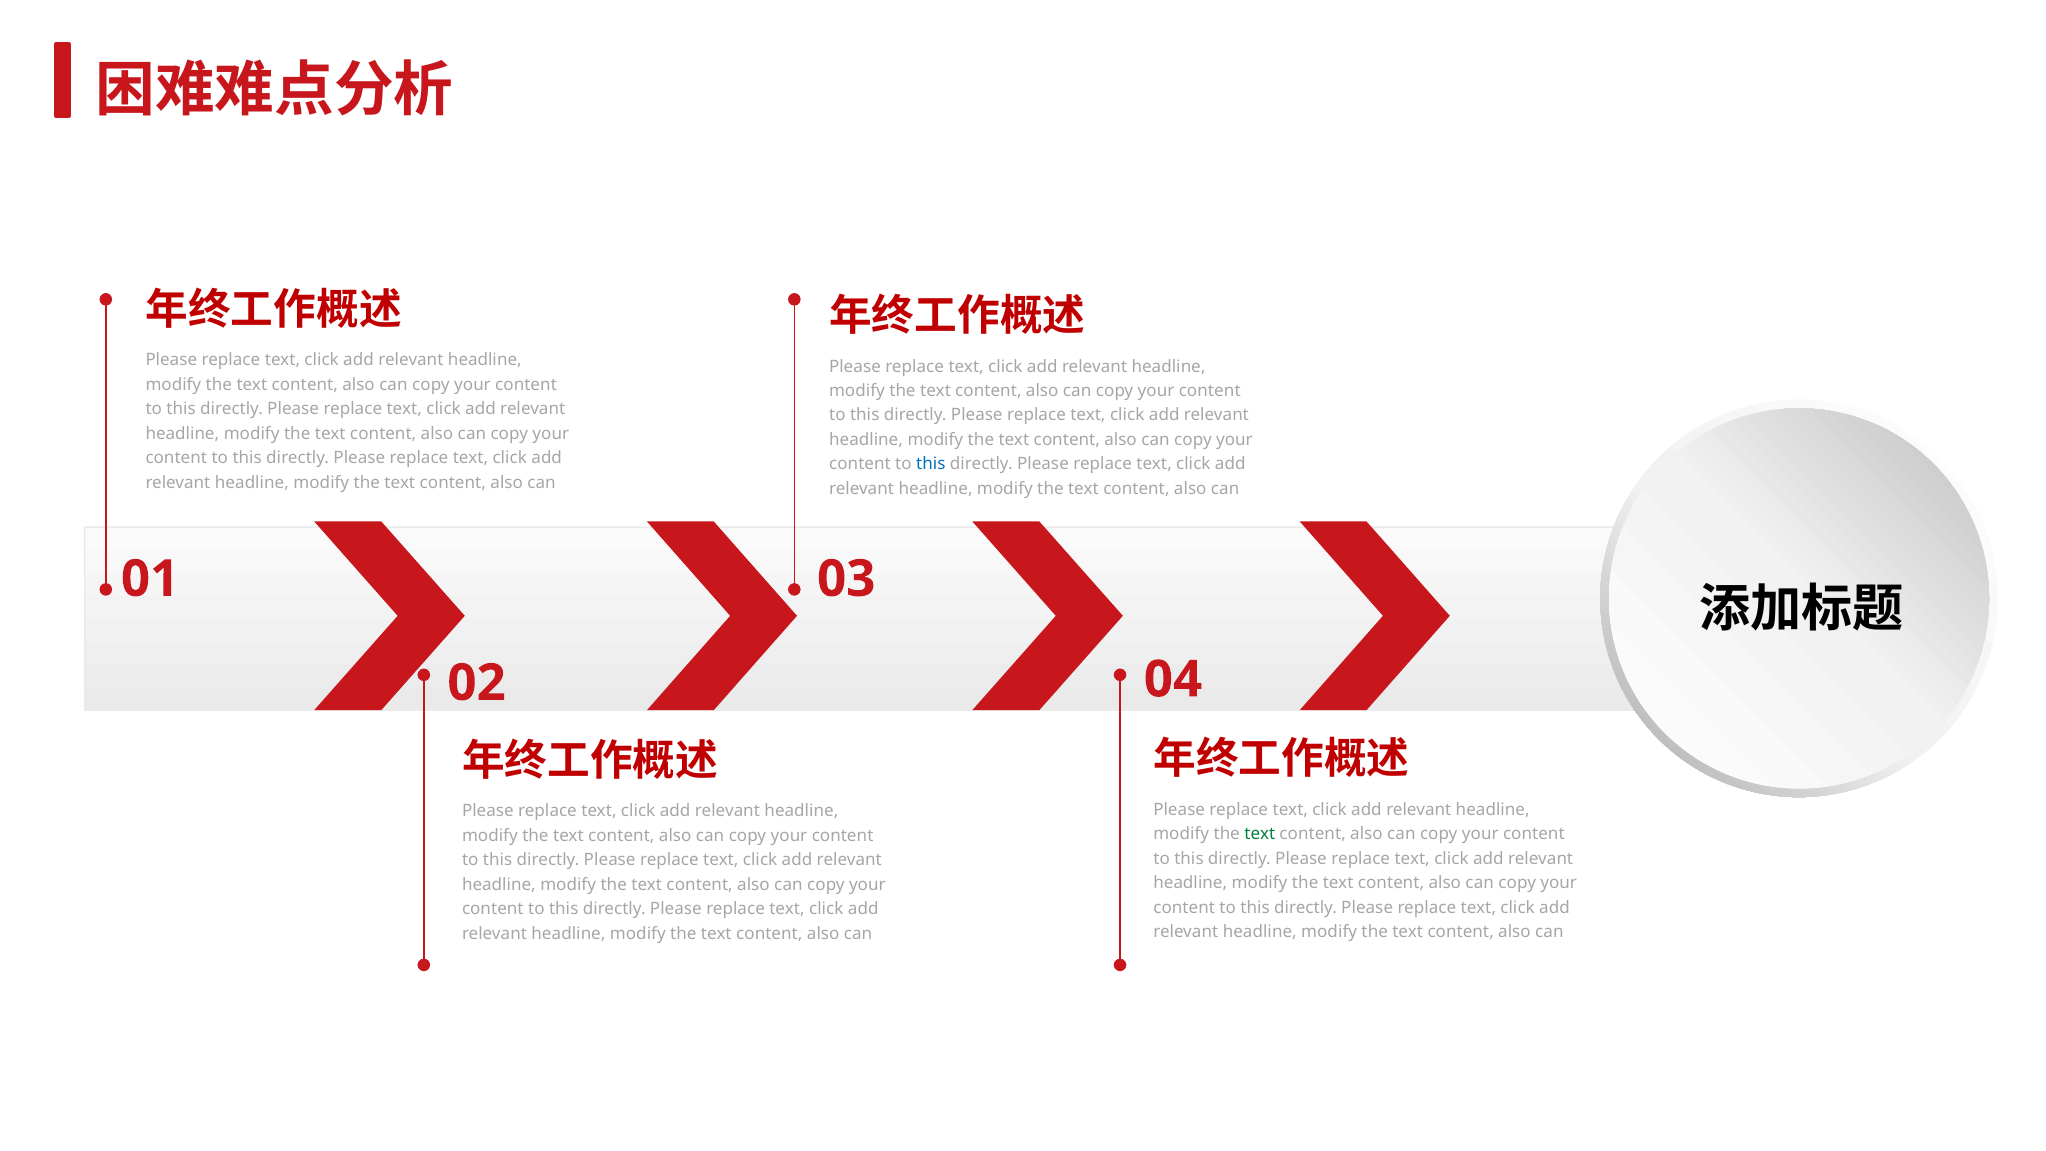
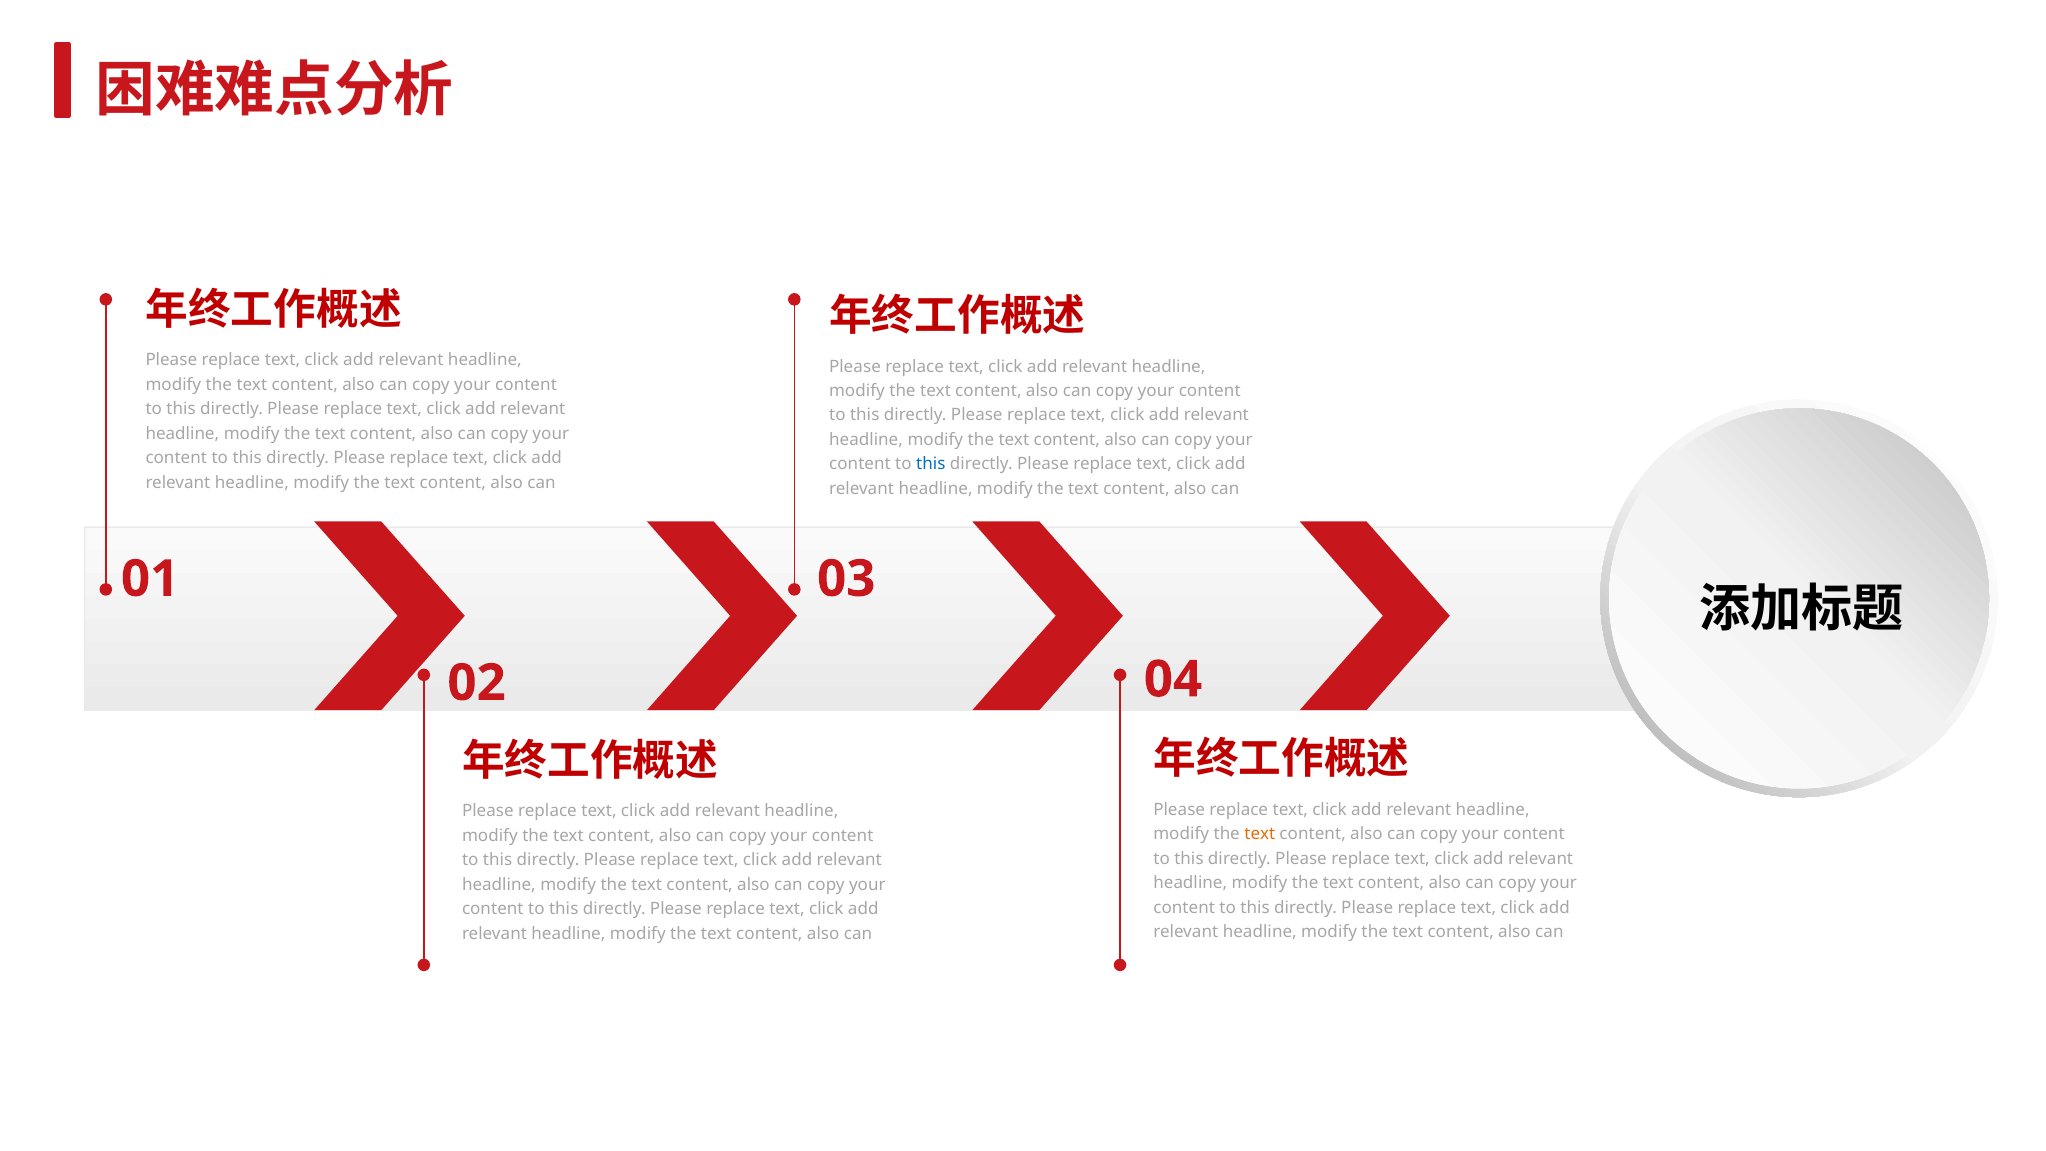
text colour: green -> orange (1260, 834)
